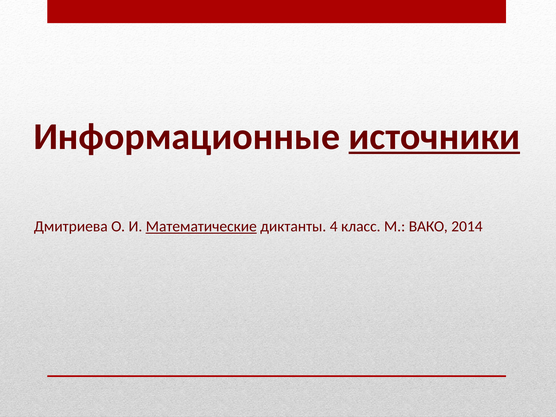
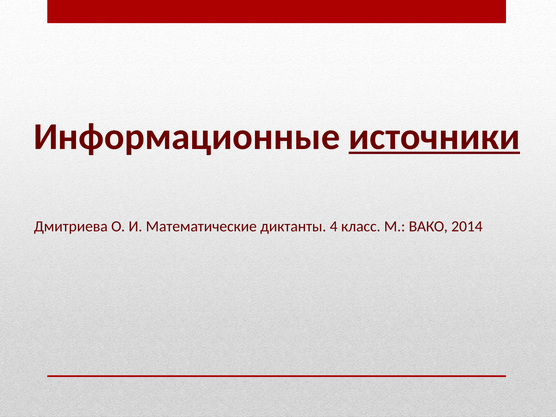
Математические underline: present -> none (201, 226)
